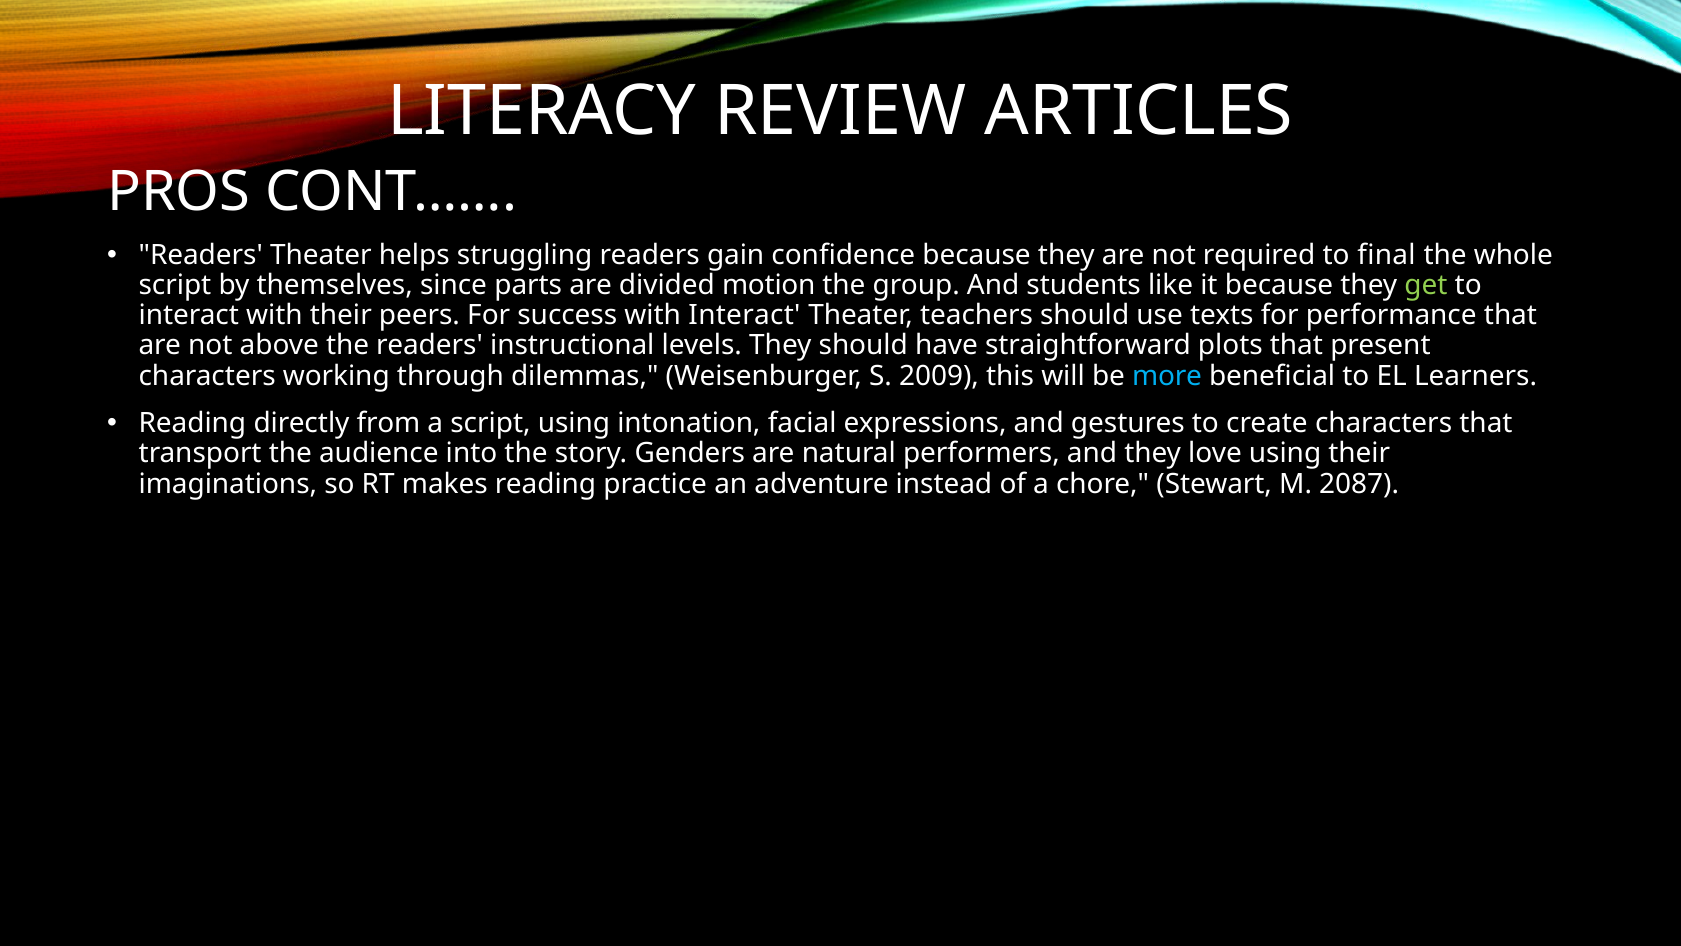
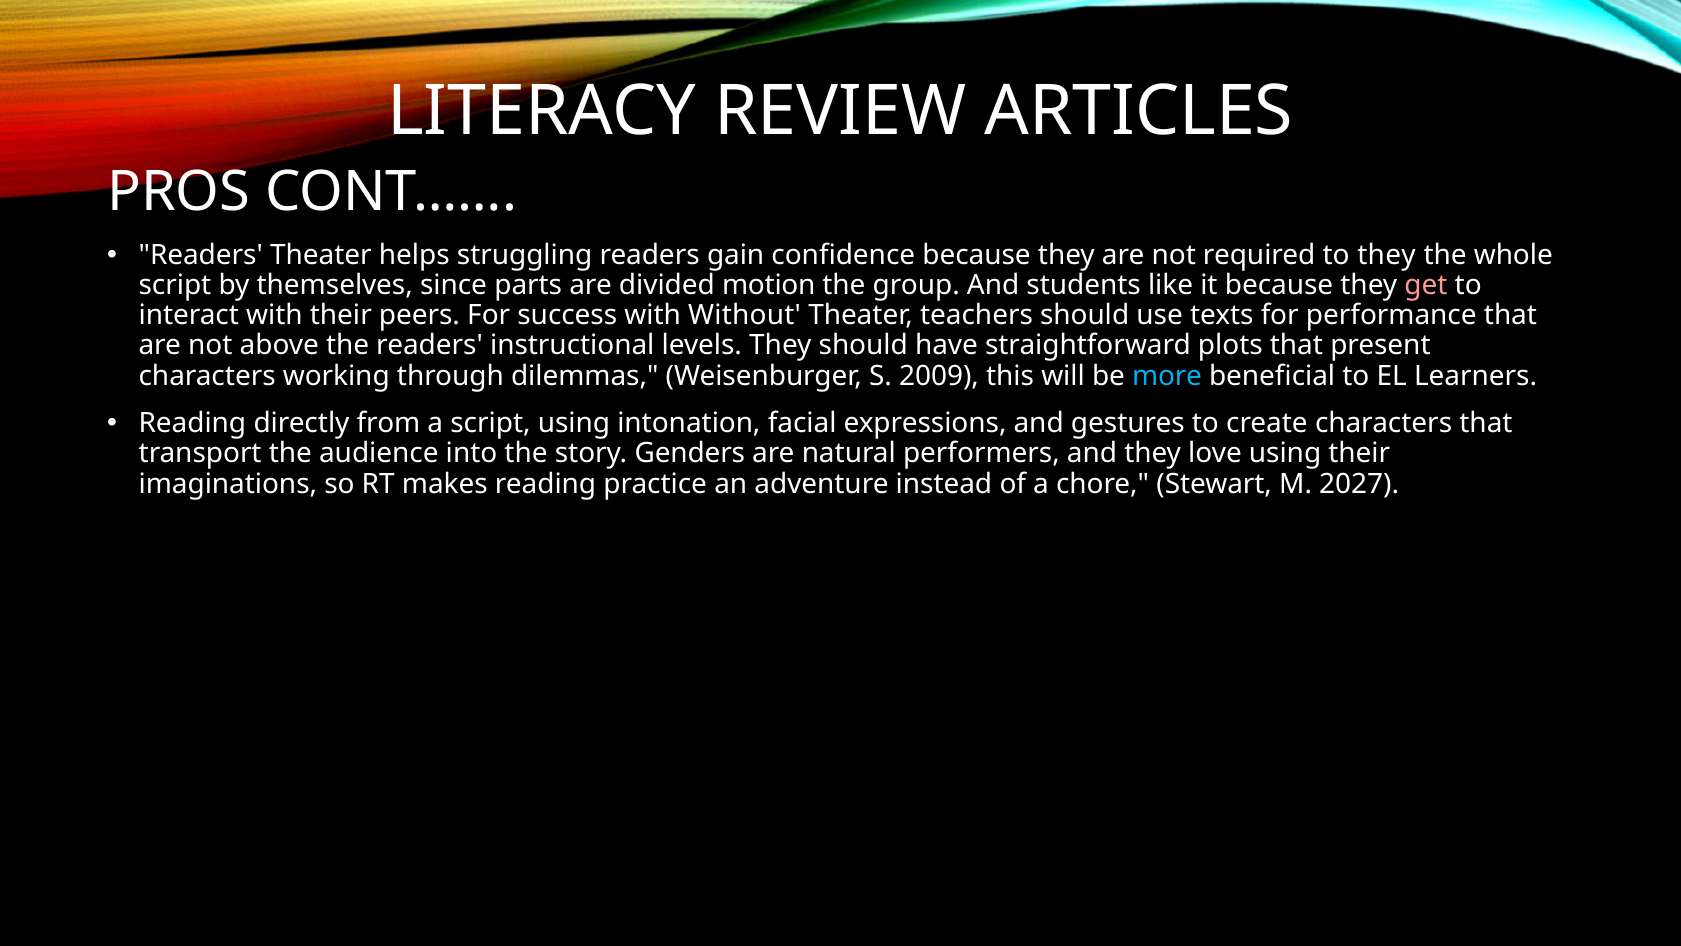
to final: final -> they (1386, 255)
get colour: light green -> pink (1426, 285)
with Interact: Interact -> Without (745, 315)
2087: 2087 -> 2027 (1359, 484)
